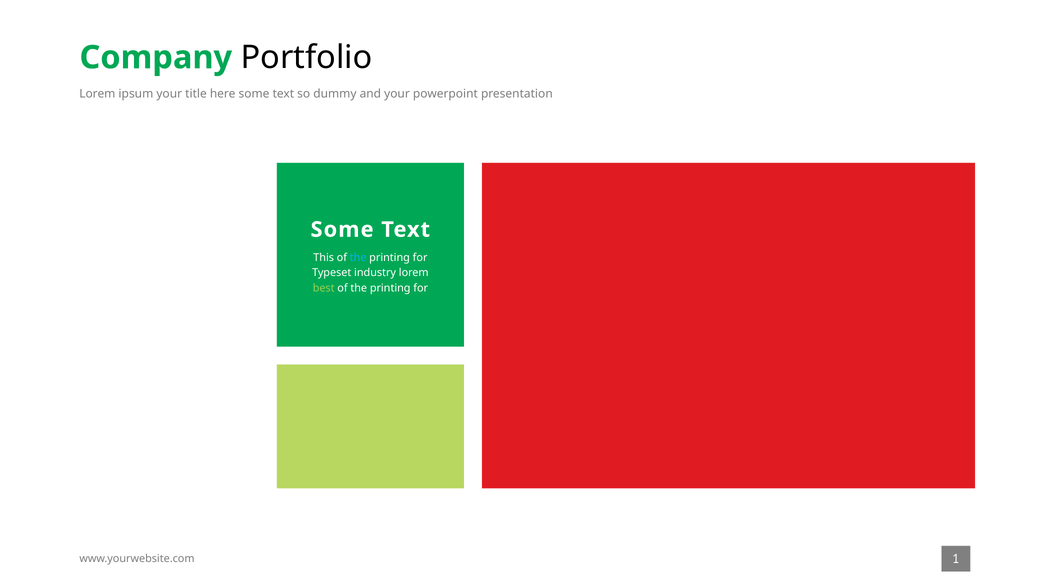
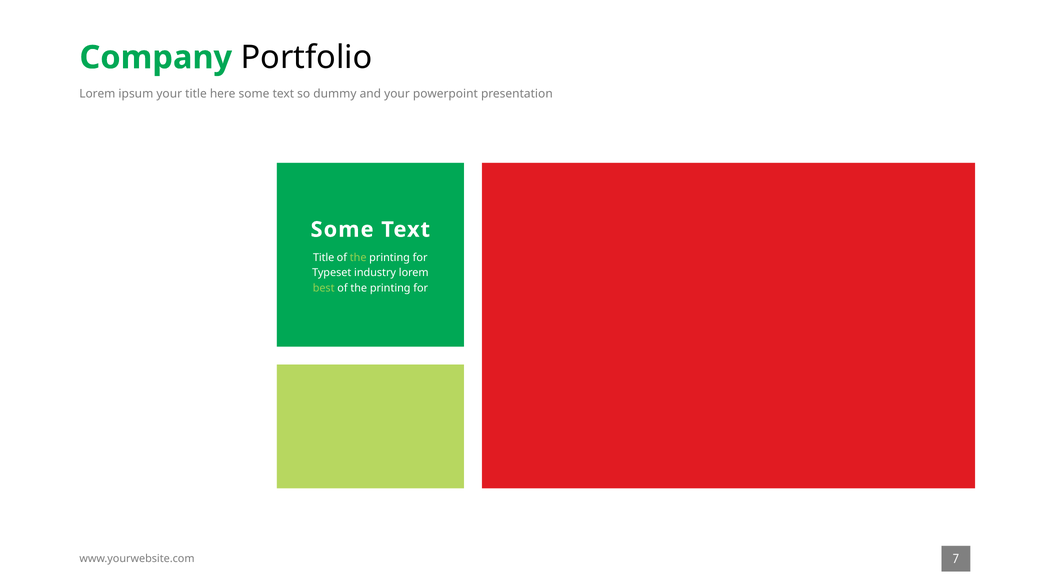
This: This -> Title (324, 258)
the colour: light blue -> light green (358, 258)
1: 1 -> 7 (956, 559)
